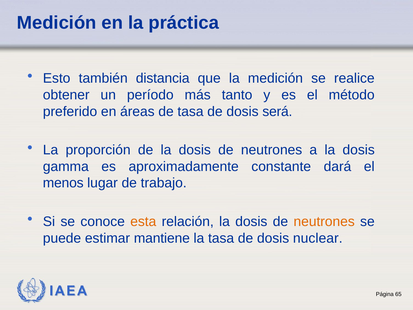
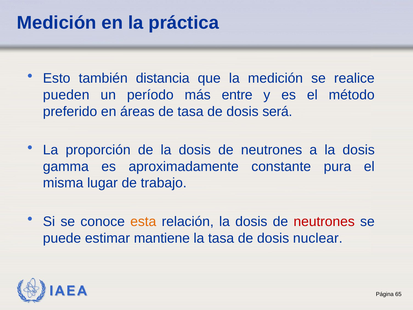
obtener: obtener -> pueden (66, 95)
tanto: tanto -> entre (237, 95)
dará: dará -> pura (337, 166)
menos: menos -> misma (63, 183)
neutrones colour: orange -> red (324, 221)
